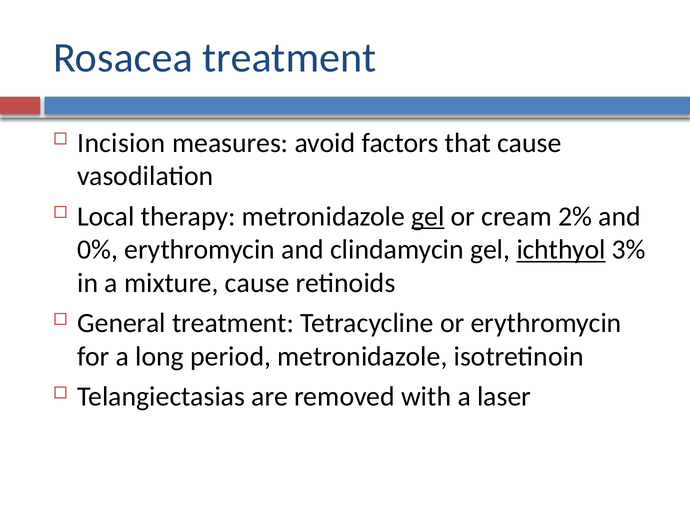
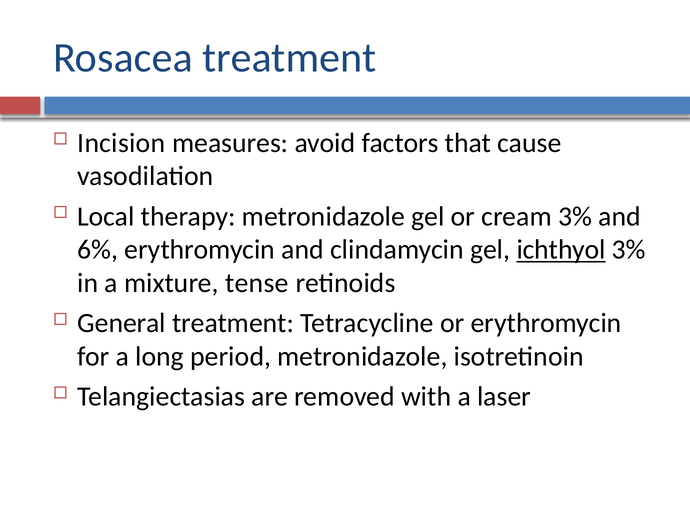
gel underline: present -> none (428, 216)
cream 2%: 2% -> 3% (575, 216)
0%: 0% -> 6% (98, 250)
mixture cause: cause -> tense (257, 283)
